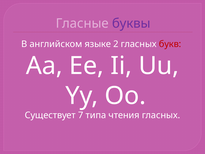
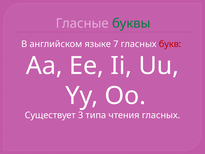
буквы colour: purple -> green (131, 23)
2: 2 -> 7 (116, 44)
7: 7 -> 3 (81, 115)
